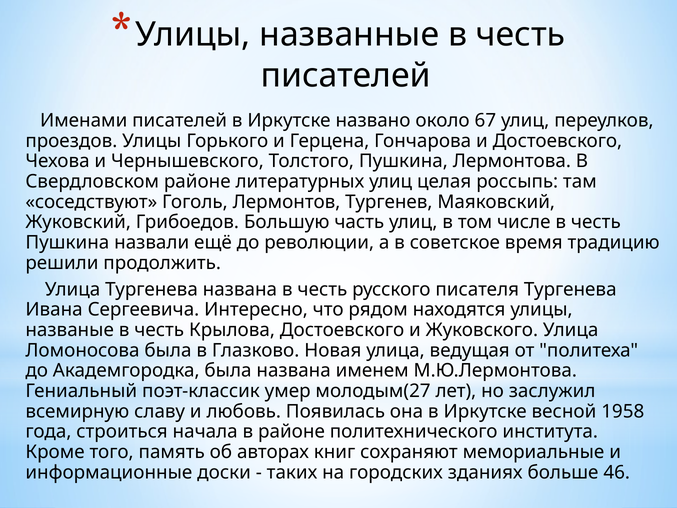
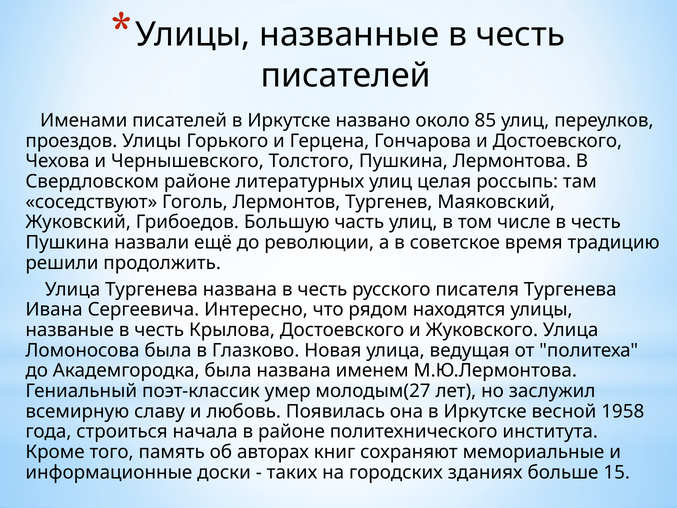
67: 67 -> 85 (485, 121)
46: 46 -> 15 (617, 472)
